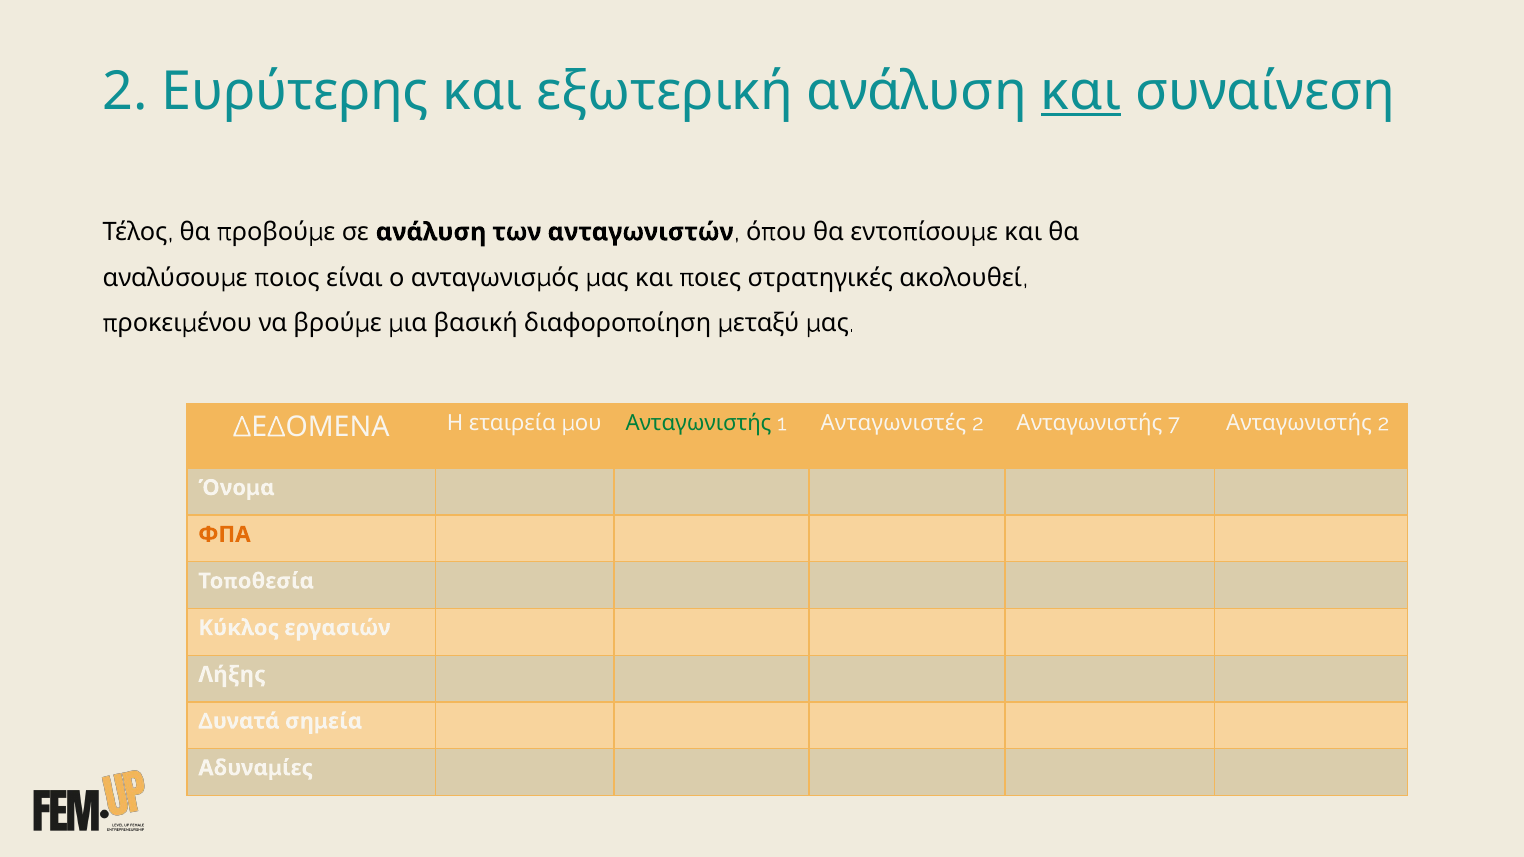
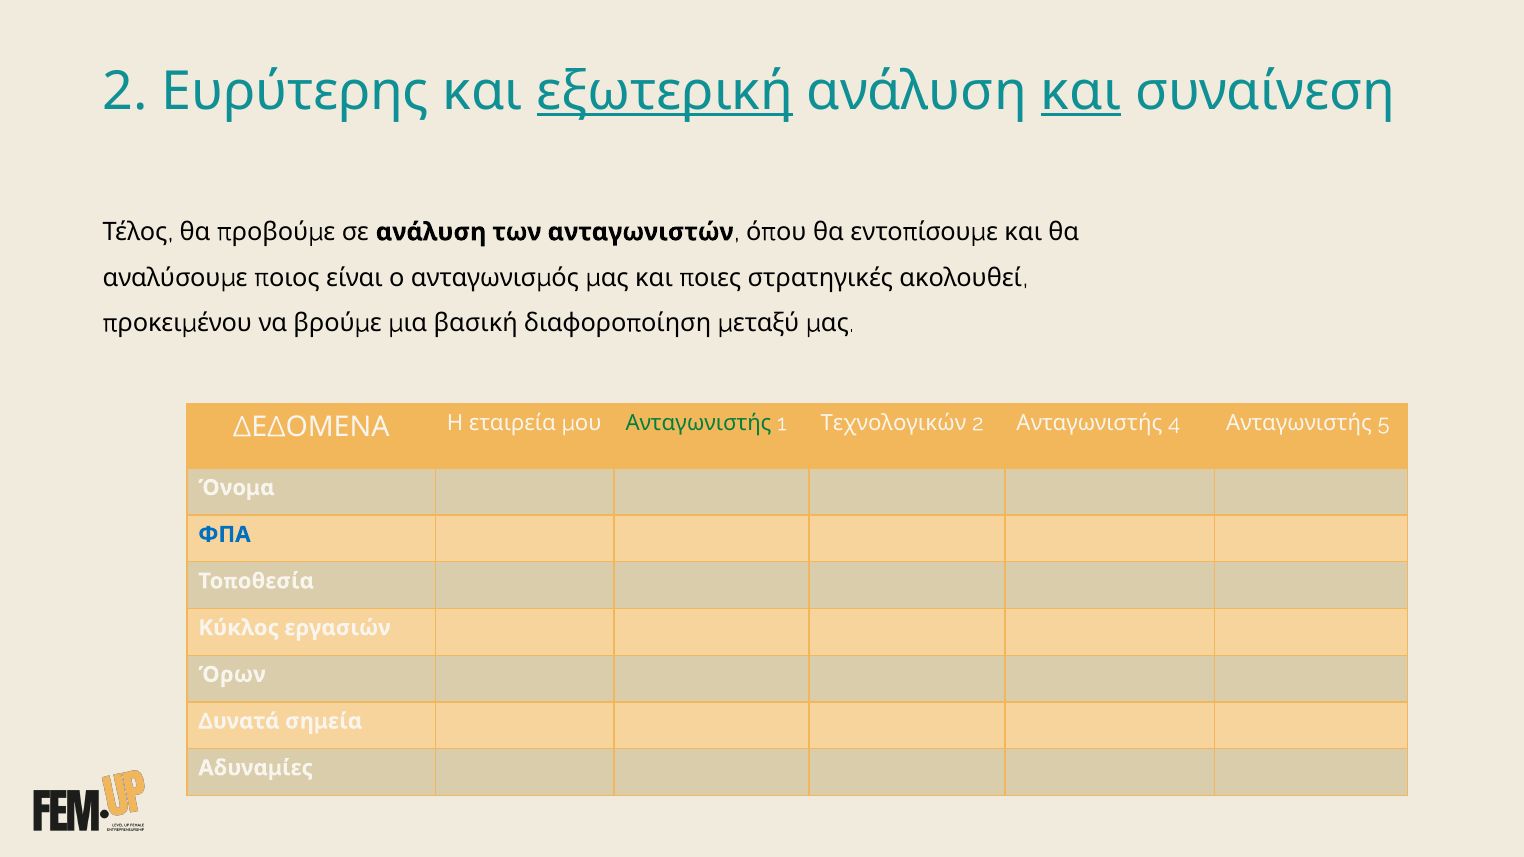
εξωτερική underline: none -> present (665, 91)
Ανταγωνιστές: Ανταγωνιστές -> Τεχνολογικών (894, 423)
7: 7 -> 4 (1174, 423)
Ανταγωνιστής 2: 2 -> 5 (1384, 423)
ΦΠΑ colour: orange -> blue (224, 535)
Λήξης: Λήξης -> Όρων (232, 675)
